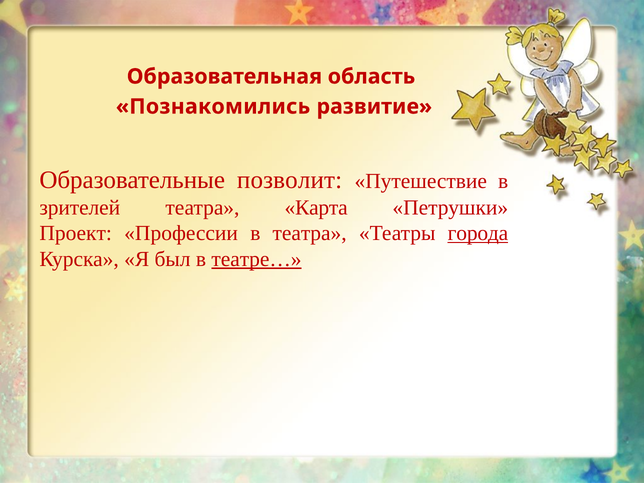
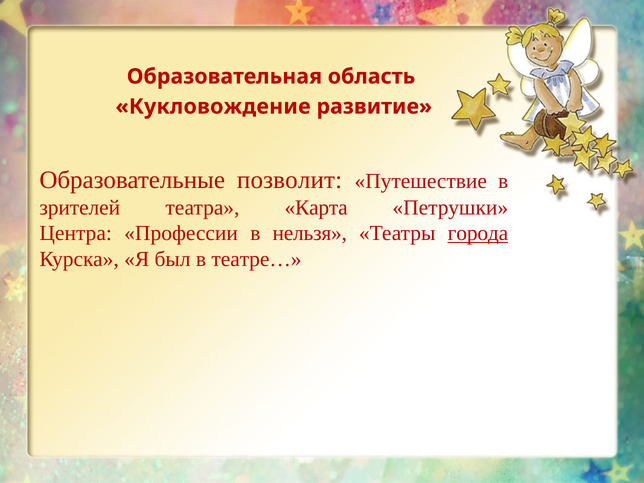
Познакомились: Познакомились -> Кукловождение (213, 107)
Проект: Проект -> Центра (76, 233)
в театра: театра -> нельзя (310, 233)
театре… underline: present -> none (256, 259)
